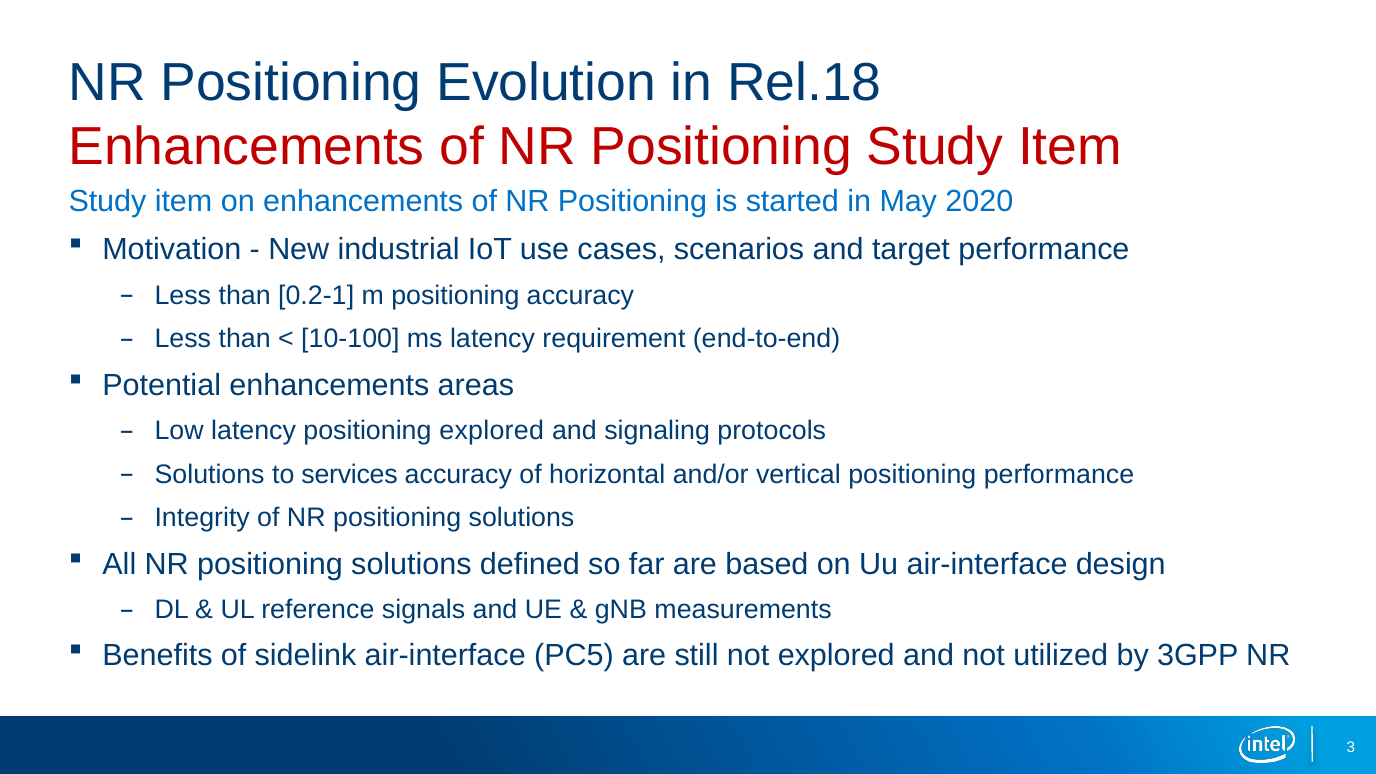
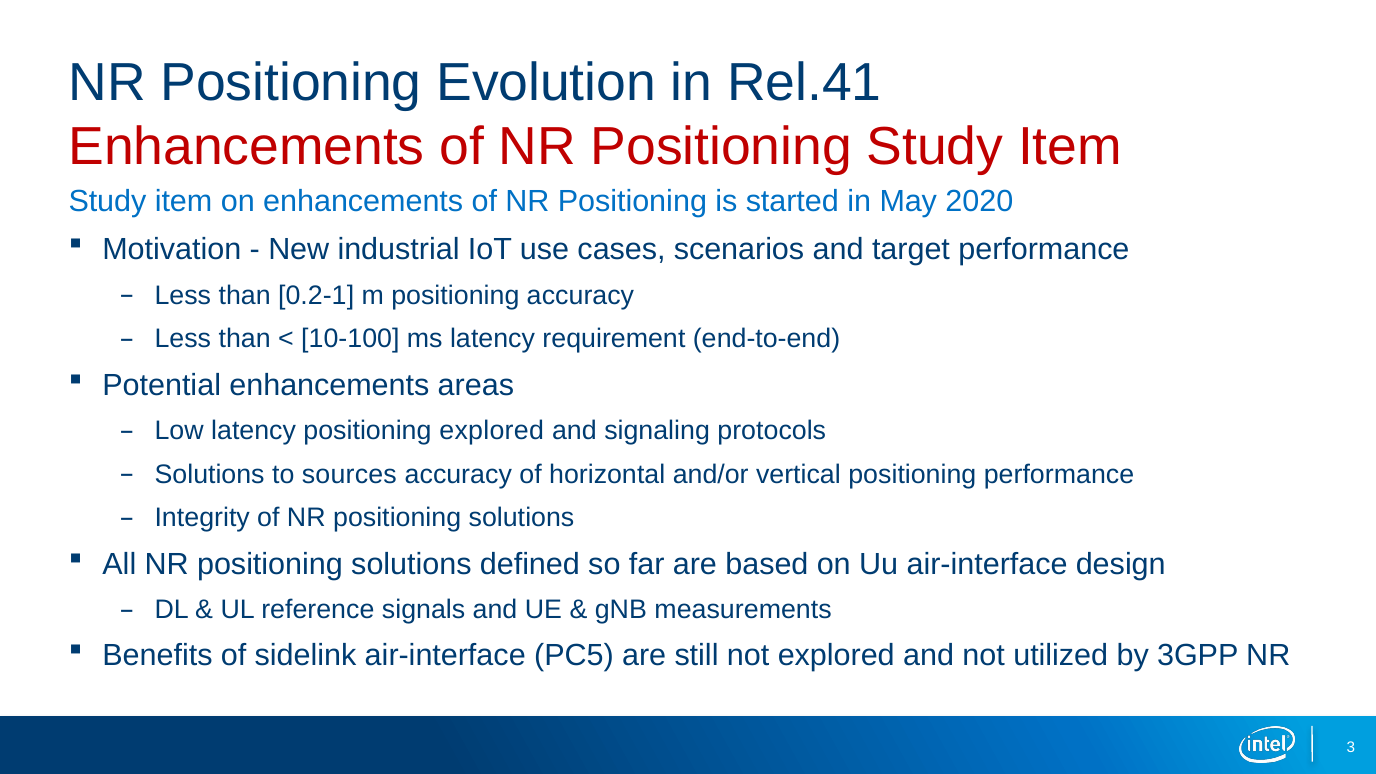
Rel.18: Rel.18 -> Rel.41 (804, 82)
services: services -> sources (349, 474)
